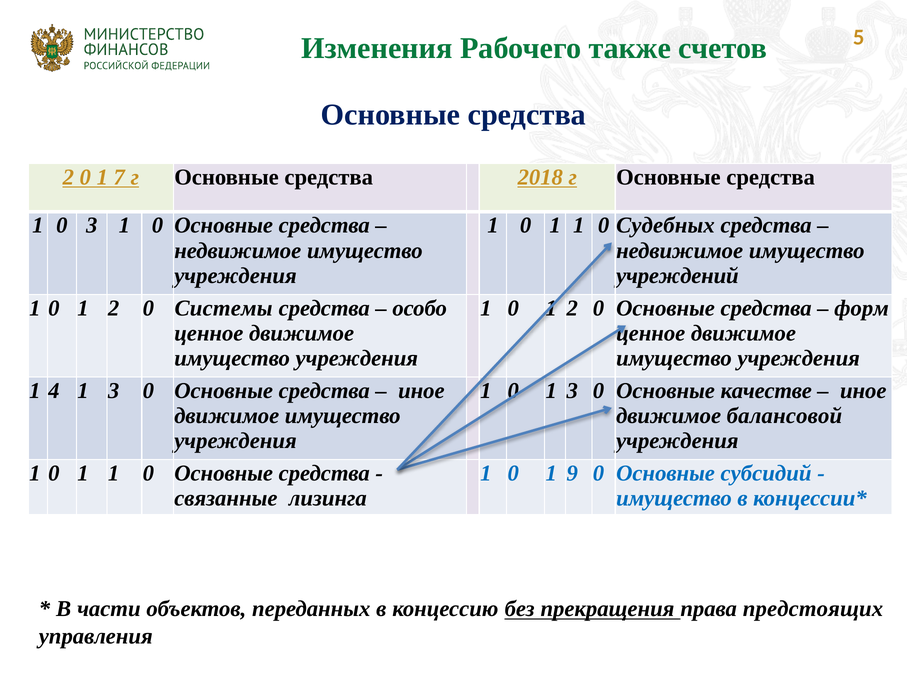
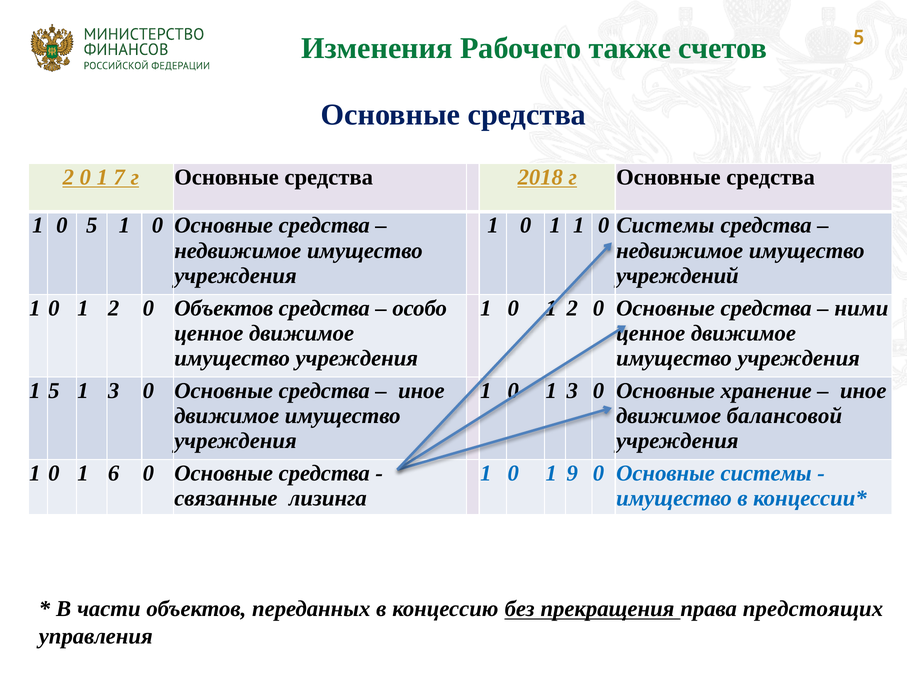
0 3: 3 -> 5 (92, 226)
0 Судебных: Судебных -> Системы (665, 226)
0 Системы: Системы -> Объектов (224, 308)
форм: форм -> ними (861, 308)
1 4: 4 -> 5 (54, 391)
качестве: качестве -> хранение (766, 391)
1: 1 -> 6 (114, 473)
Основные субсидий: субсидий -> системы (766, 473)
